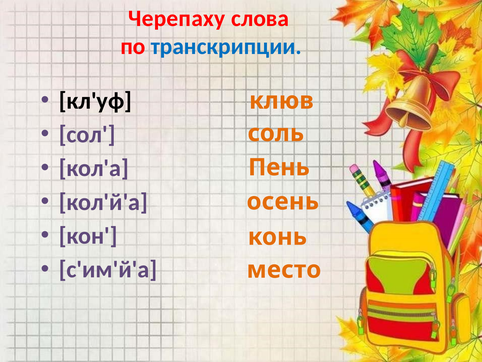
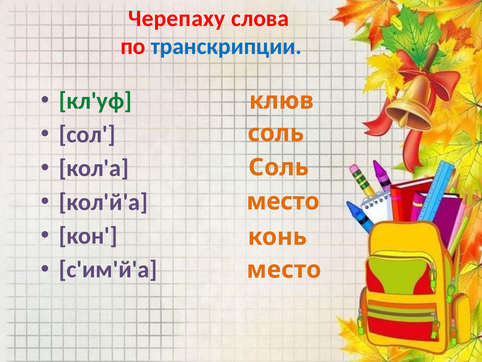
кл'уф colour: black -> green (95, 101)
Пень: Пень -> Соль (279, 167)
осень: осень -> место (283, 201)
